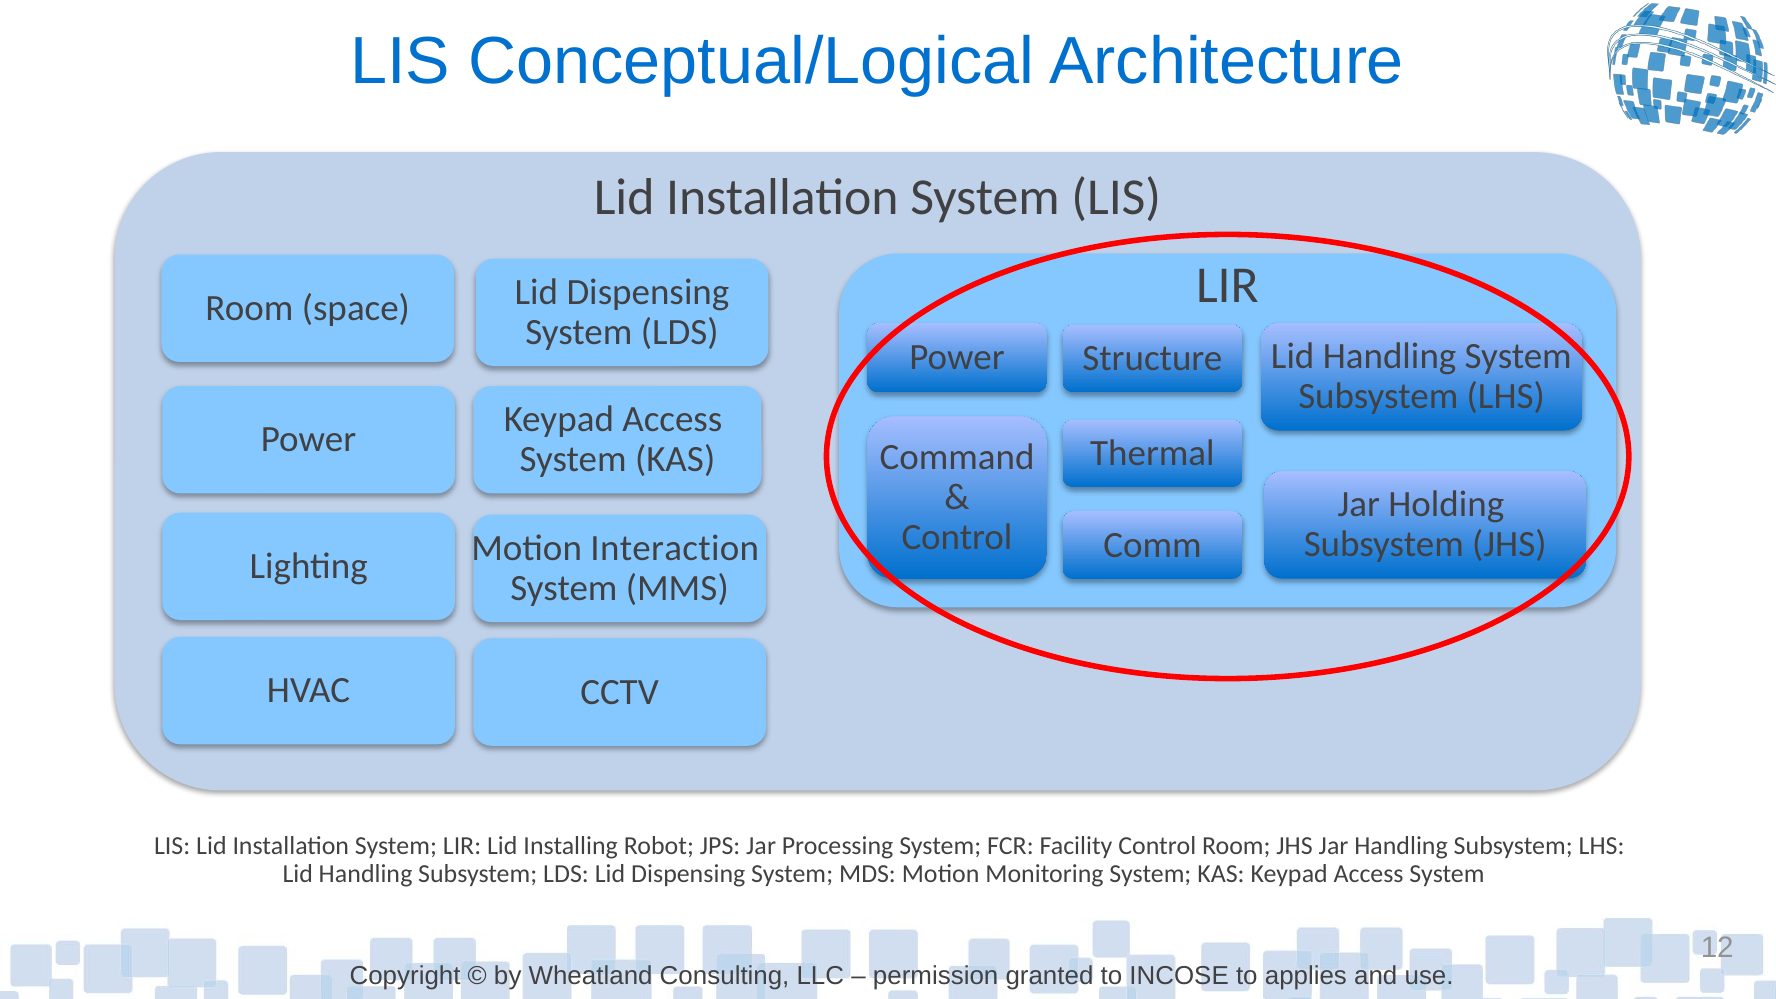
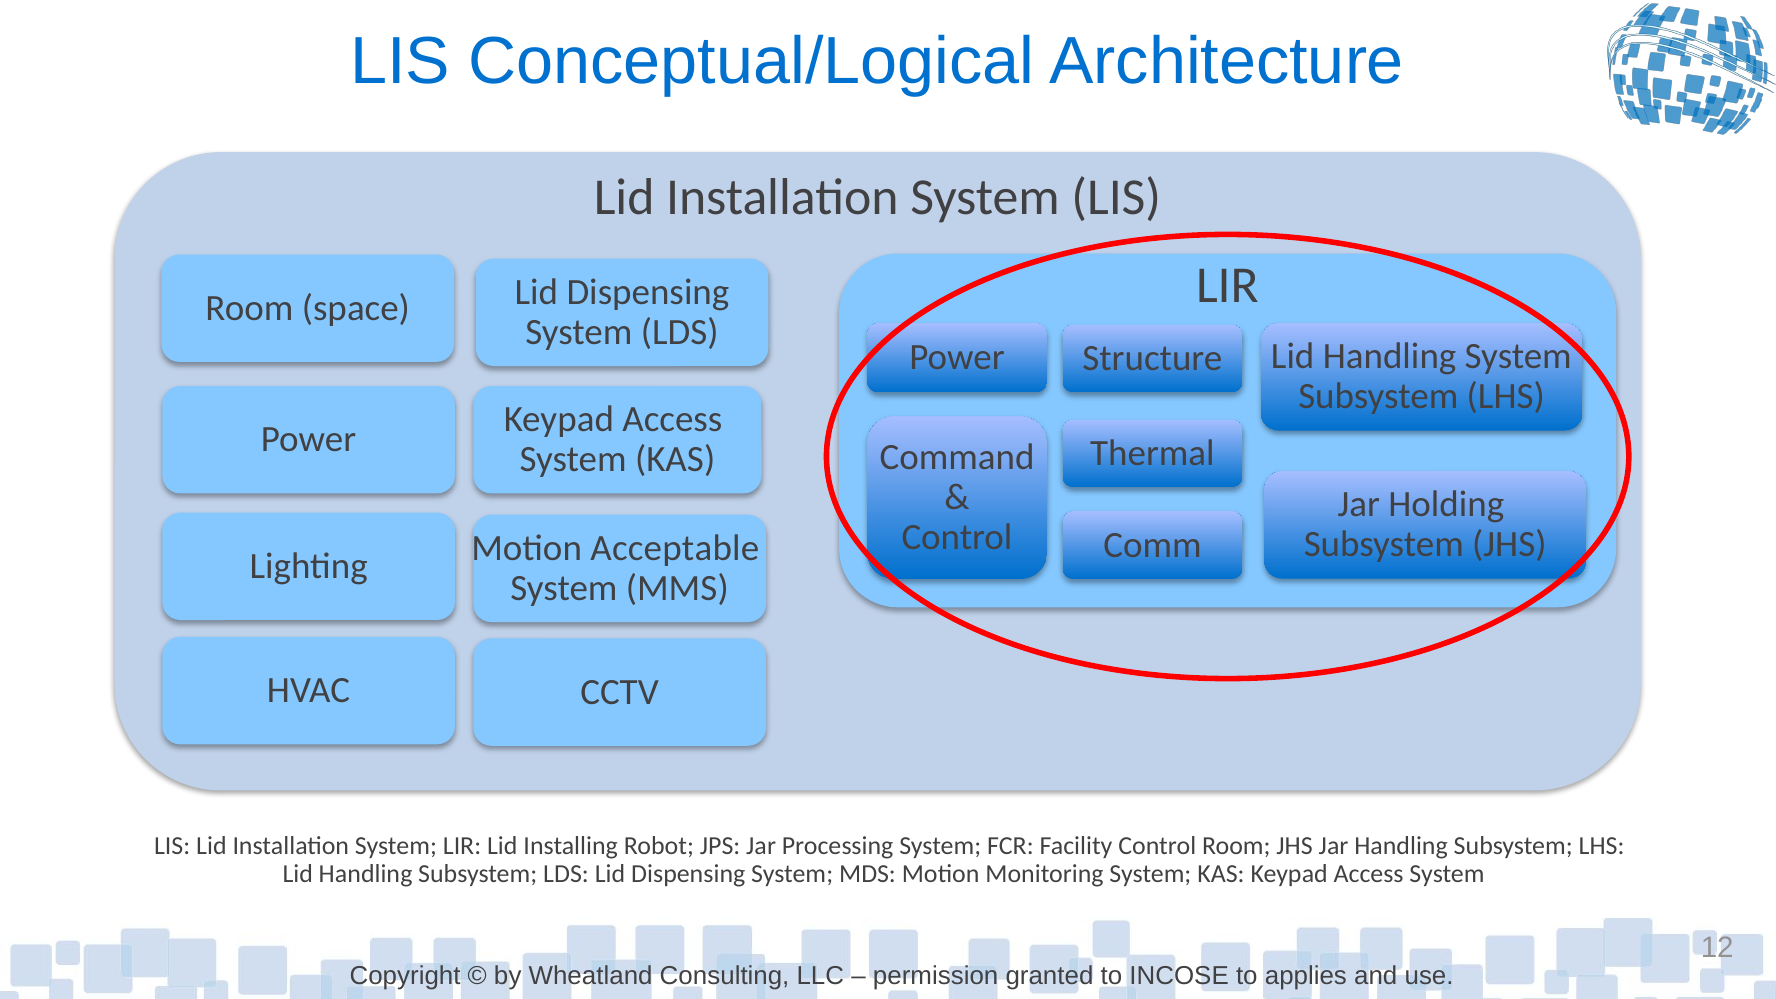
Interaction: Interaction -> Acceptable (675, 548)
